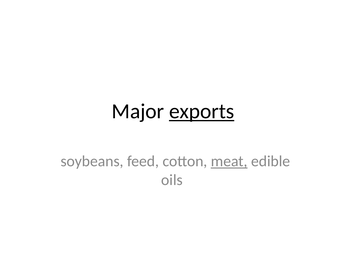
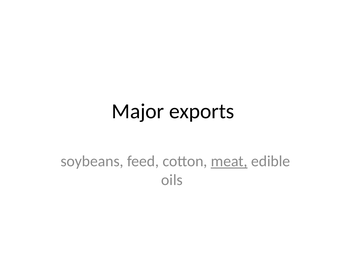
exports underline: present -> none (202, 111)
